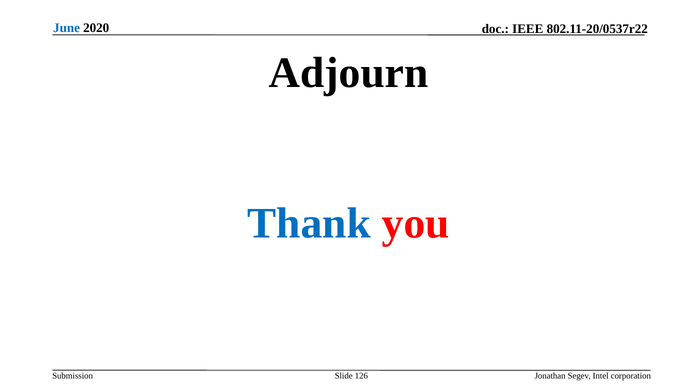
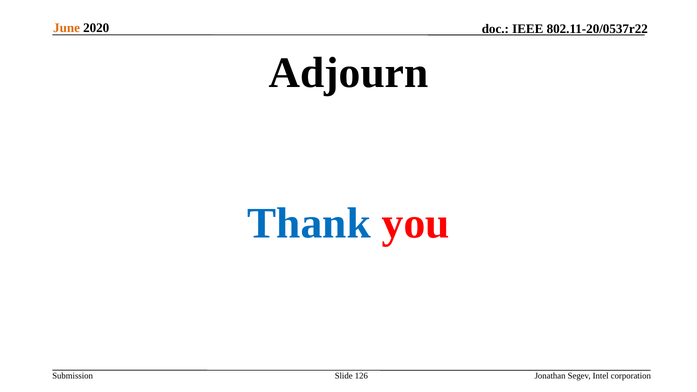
June colour: blue -> orange (67, 28)
